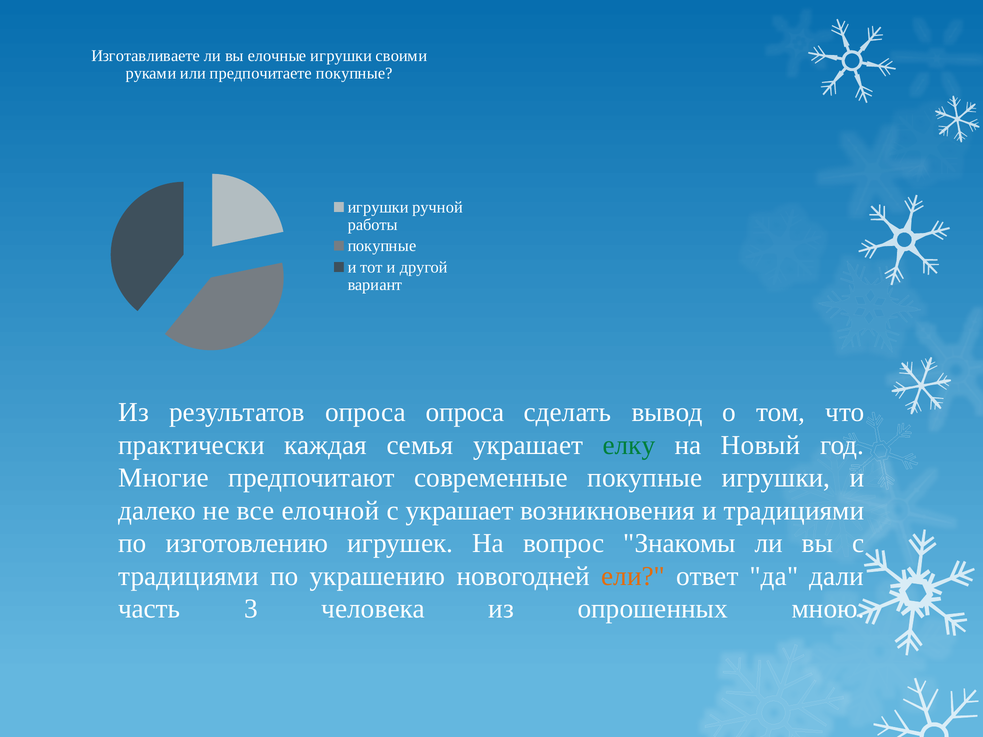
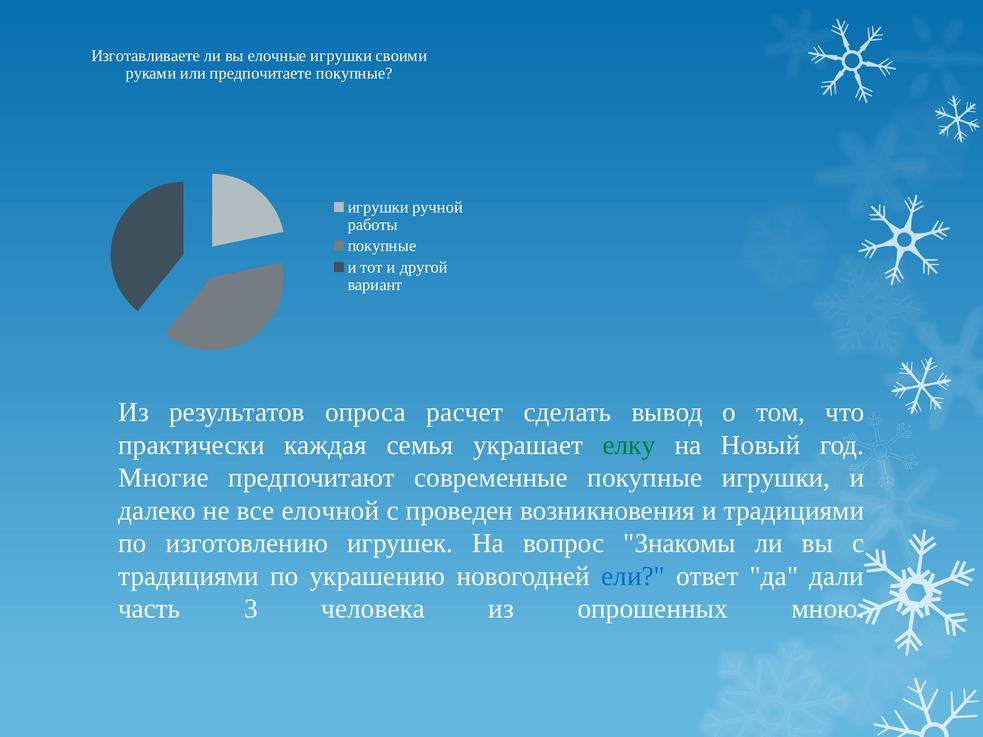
опроса опроса: опроса -> расчет (465, 412)
с украшает: украшает -> проведен (460, 511)
ели colour: orange -> blue (633, 576)
